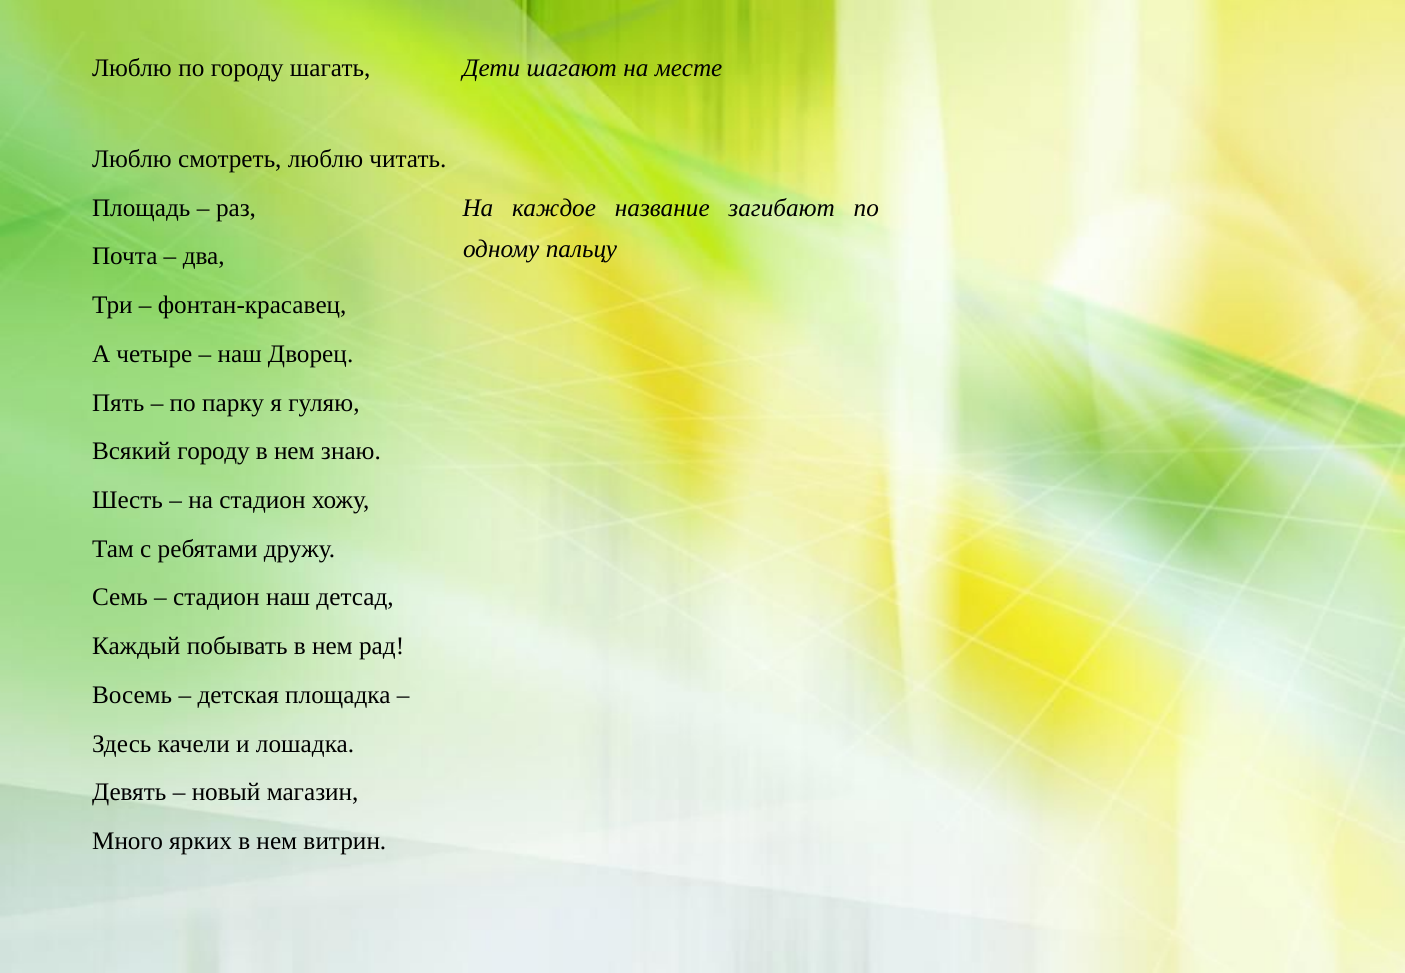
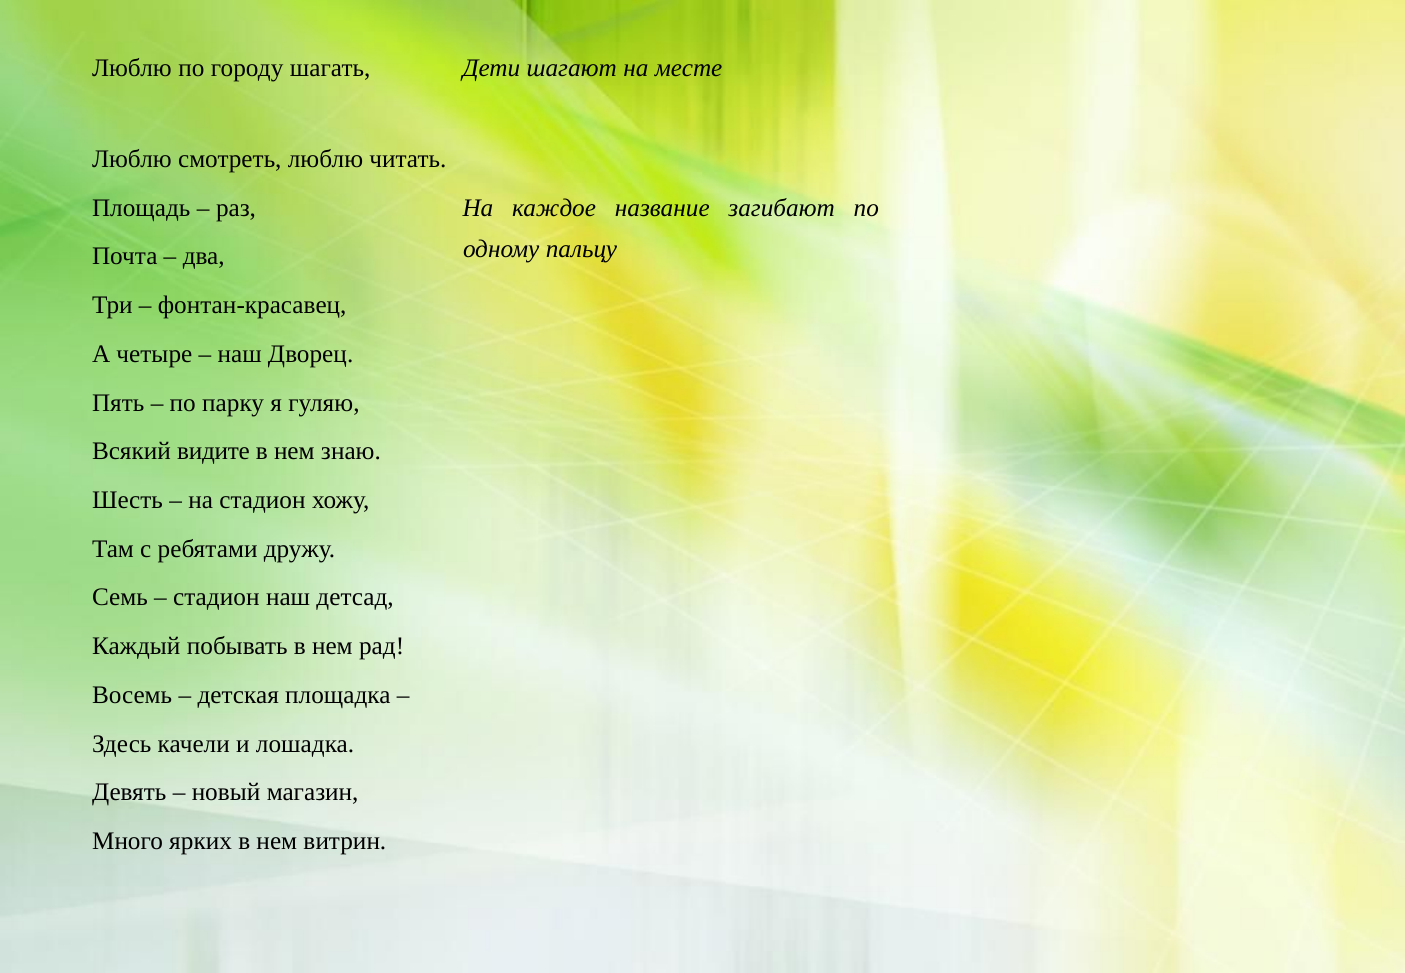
Всякий городу: городу -> видите (213, 451)
